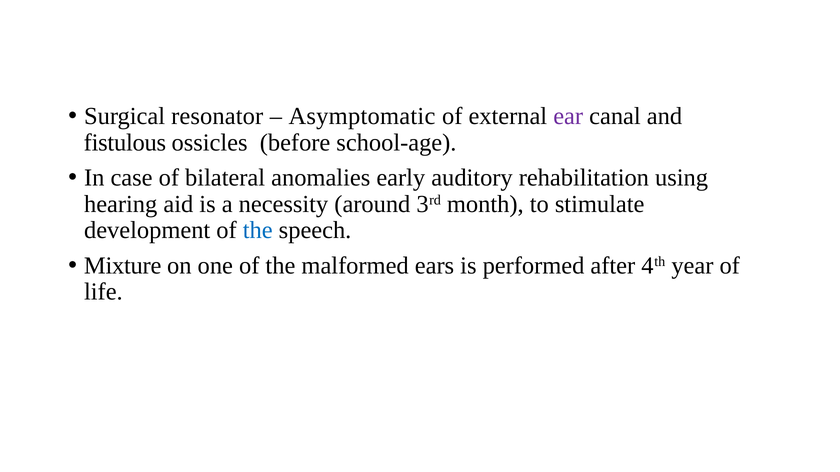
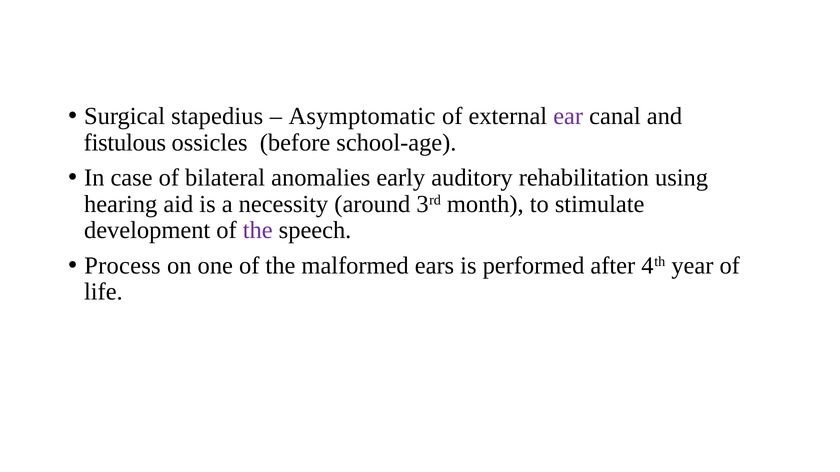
resonator: resonator -> stapedius (217, 116)
the colour: blue -> purple (258, 231)
Mixture: Mixture -> Process (122, 266)
